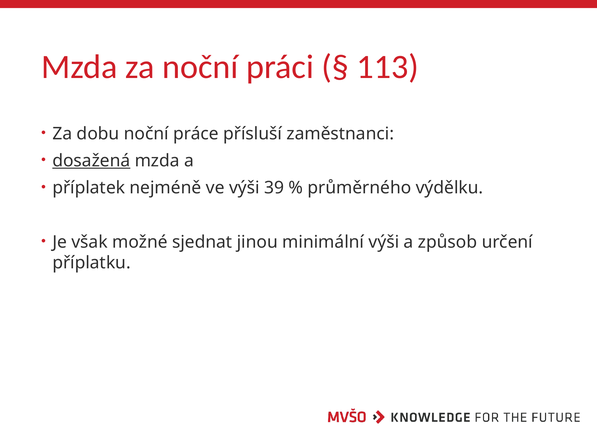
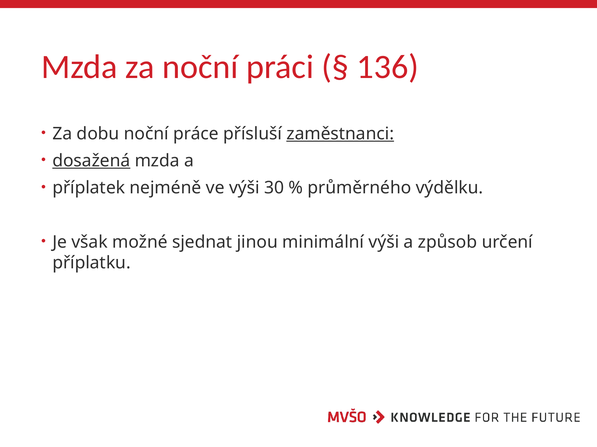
113: 113 -> 136 (388, 67)
zaměstnanci underline: none -> present (340, 134)
39: 39 -> 30 (274, 188)
